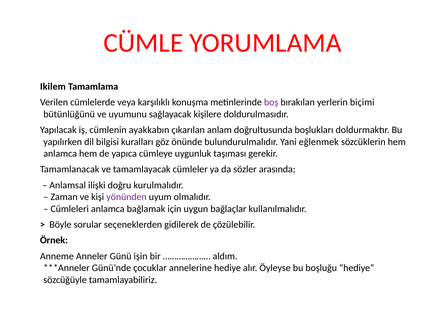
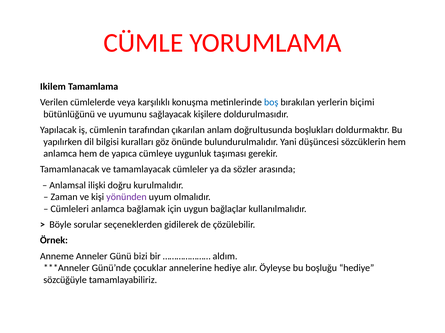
boş colour: purple -> blue (271, 103)
ayakkabın: ayakkabın -> tarafından (149, 130)
eğlenmek: eğlenmek -> düşüncesi (319, 142)
işin: işin -> bizi (141, 257)
